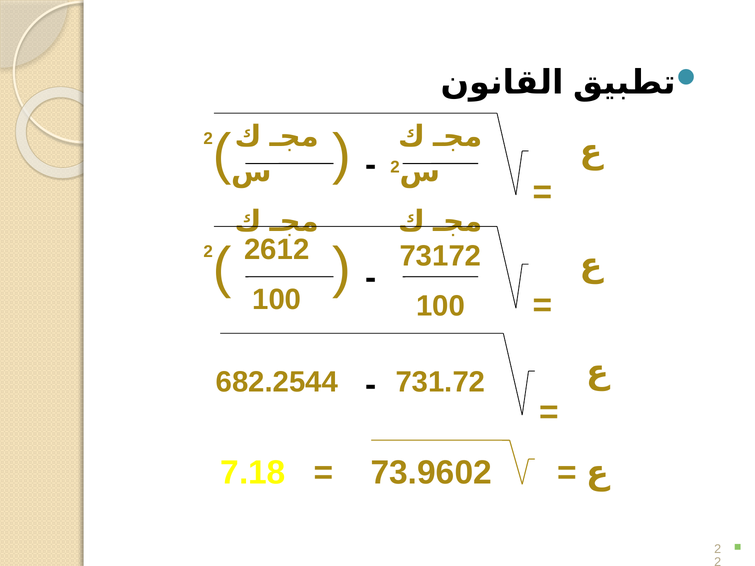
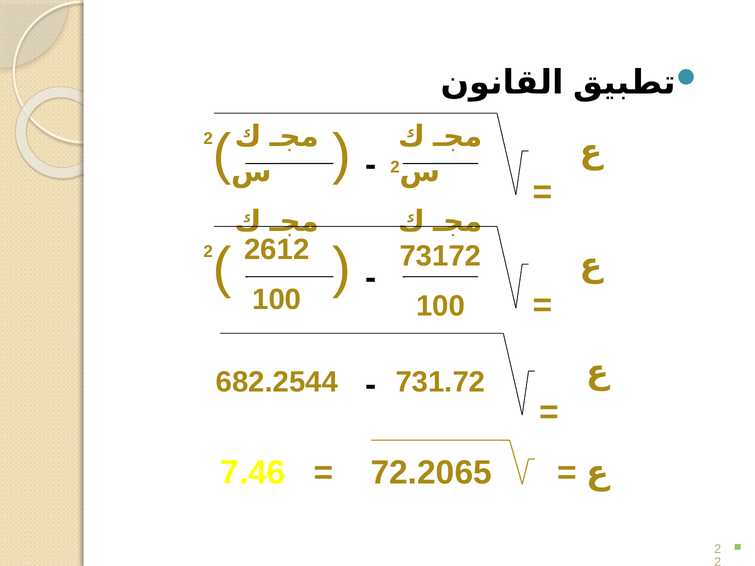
7.18: 7.18 -> 7.46 (253, 473)
73.9602: 73.9602 -> 72.2065 (431, 473)
